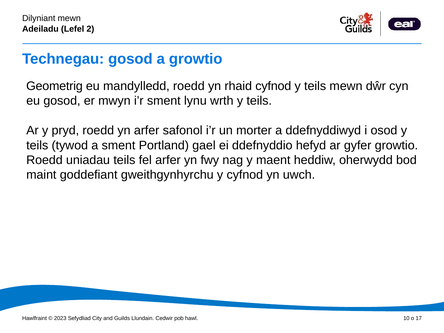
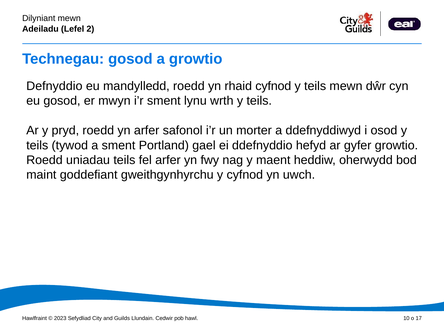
Geometrig: Geometrig -> Defnyddio (54, 86)
